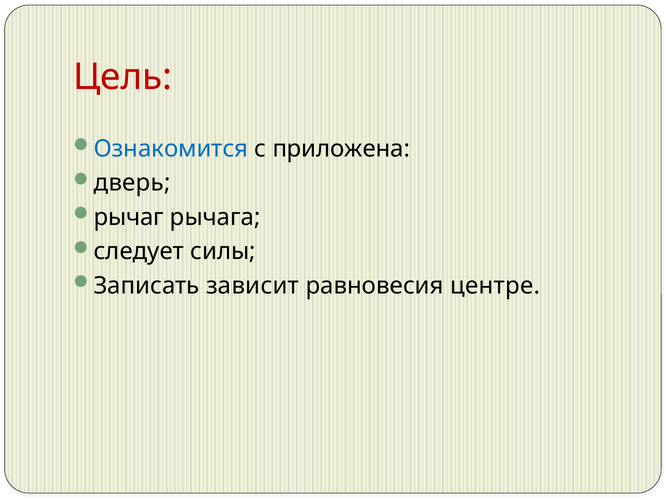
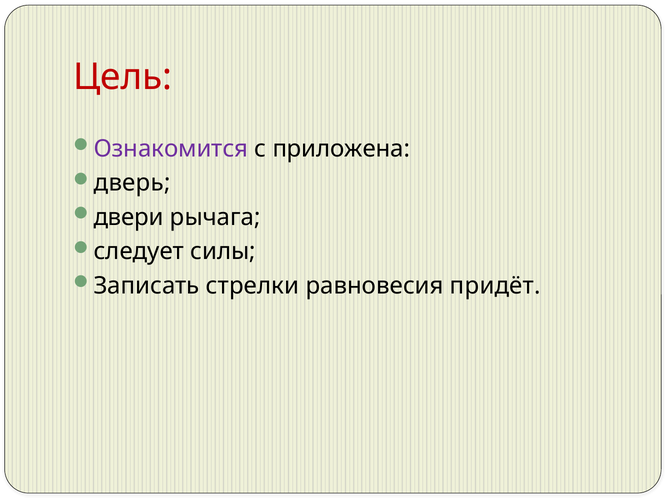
Ознакомится colour: blue -> purple (171, 148)
рычаг: рычаг -> двери (129, 217)
зависит: зависит -> стрелки (253, 285)
центре: центре -> придёт (495, 285)
